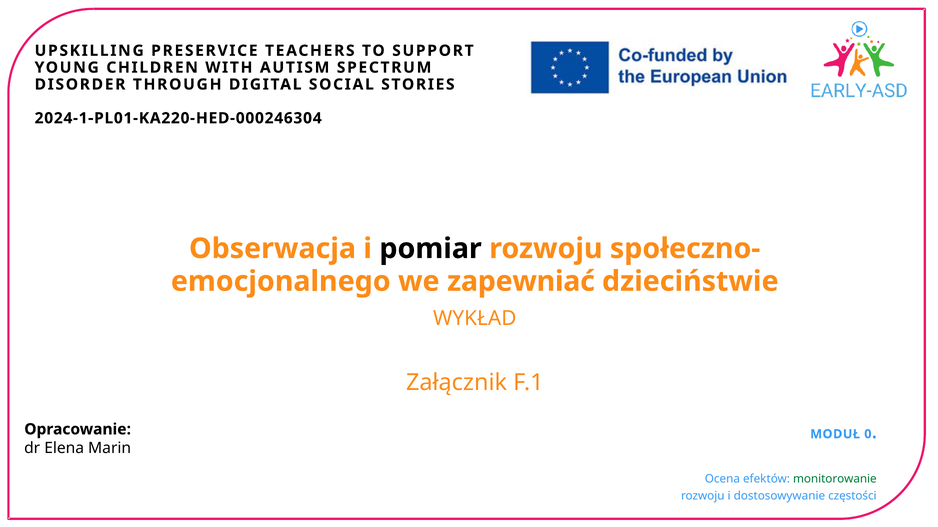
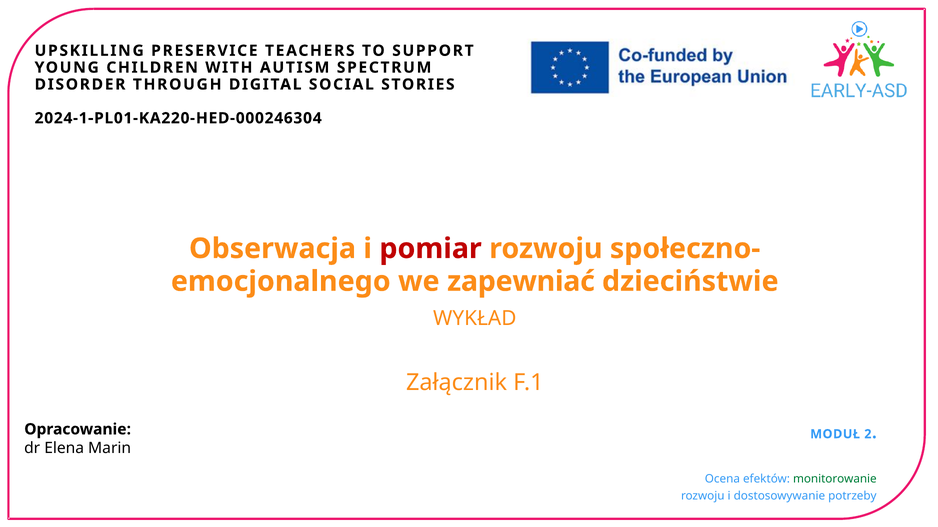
pomiar colour: black -> red (431, 249)
0: 0 -> 2 (868, 435)
częstości: częstości -> potrzeby (852, 496)
